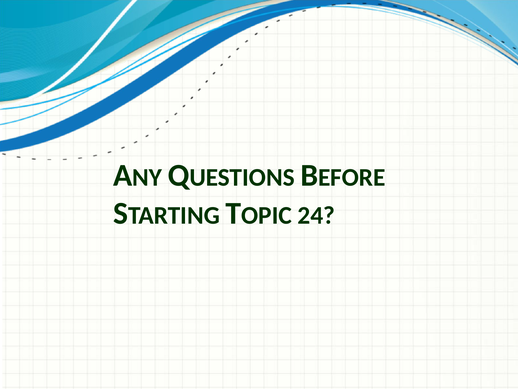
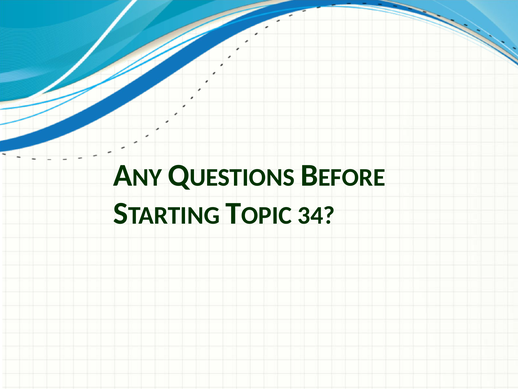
24: 24 -> 34 (316, 215)
